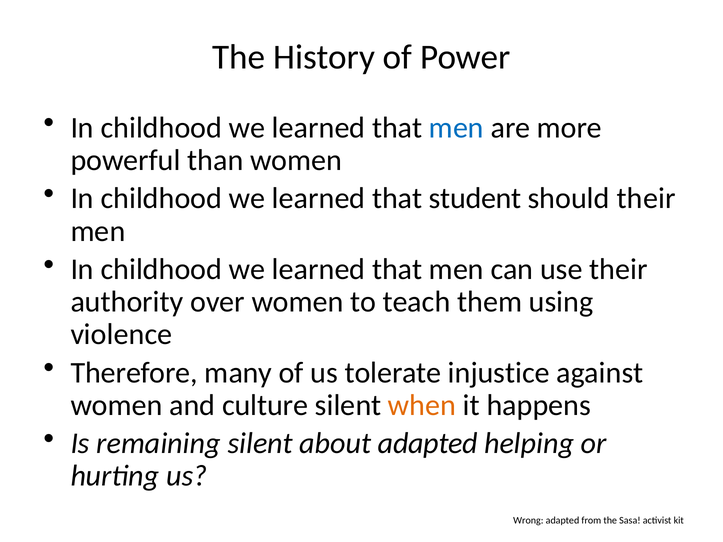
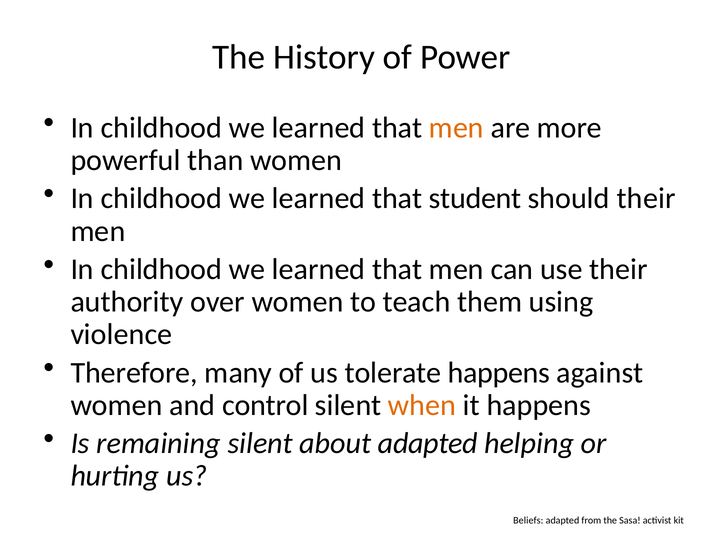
men colour: blue -> orange (456, 128)
tolerate injustice: injustice -> happens (499, 373)
culture: culture -> control (265, 405)
Wrong: Wrong -> Beliefs (528, 521)
